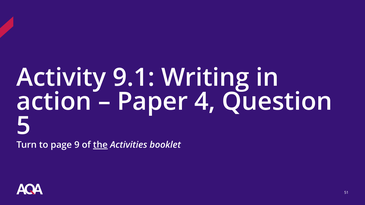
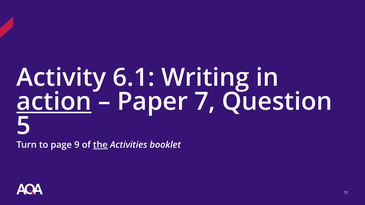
9.1: 9.1 -> 6.1 (134, 78)
action underline: none -> present (54, 102)
4: 4 -> 7 (205, 102)
